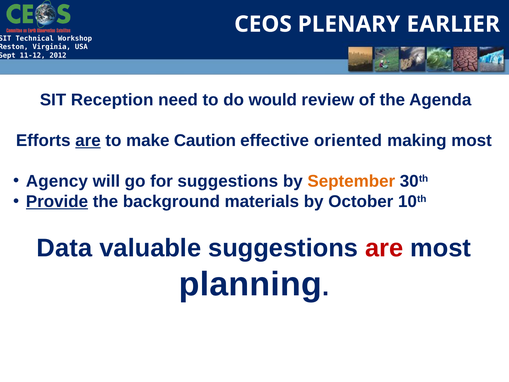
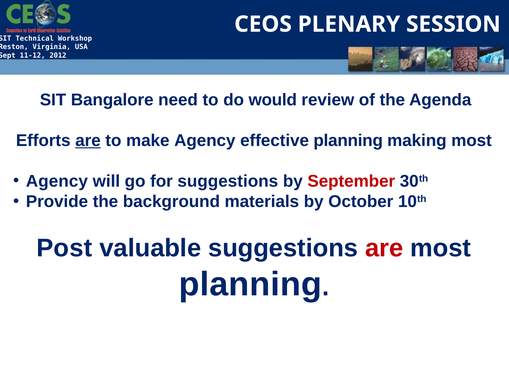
EARLIER: EARLIER -> SESSION (453, 24)
Reception: Reception -> Bangalore (112, 100)
make Caution: Caution -> Agency (205, 140)
effective oriented: oriented -> planning (348, 140)
September colour: orange -> red (351, 181)
Provide underline: present -> none (57, 202)
Data: Data -> Post (64, 248)
